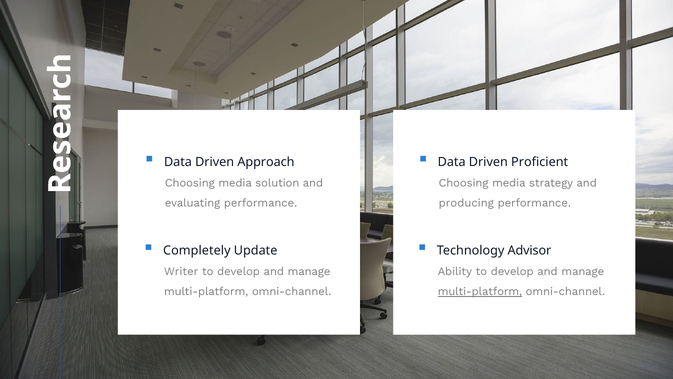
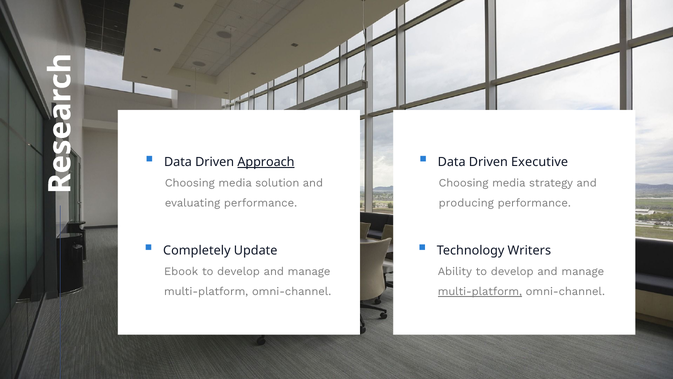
Approach underline: none -> present (266, 162)
Proficient: Proficient -> Executive (540, 162)
Advisor: Advisor -> Writers (529, 250)
Writer: Writer -> Ebook (181, 271)
